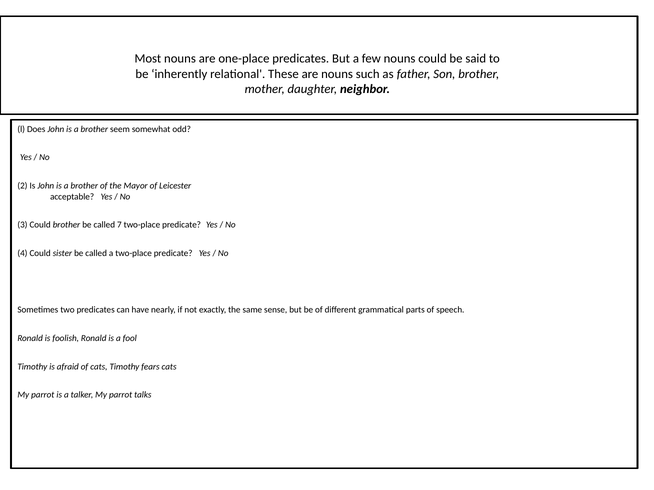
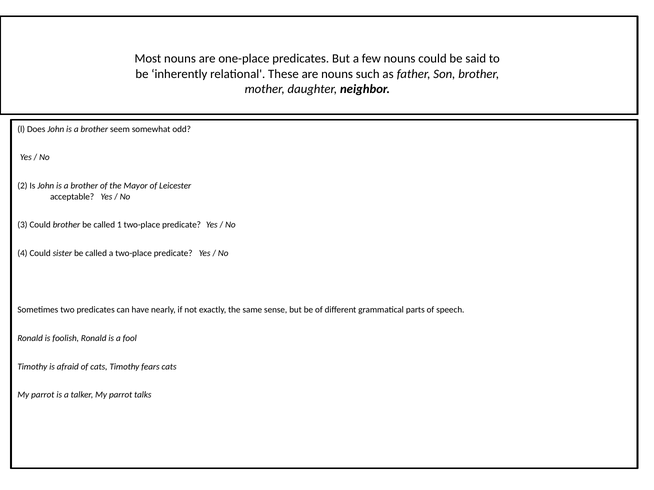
7: 7 -> 1 (119, 225)
